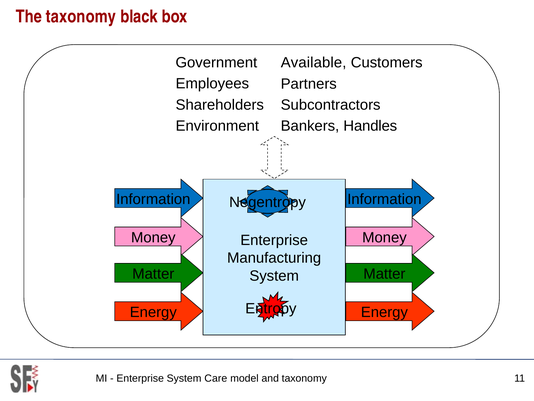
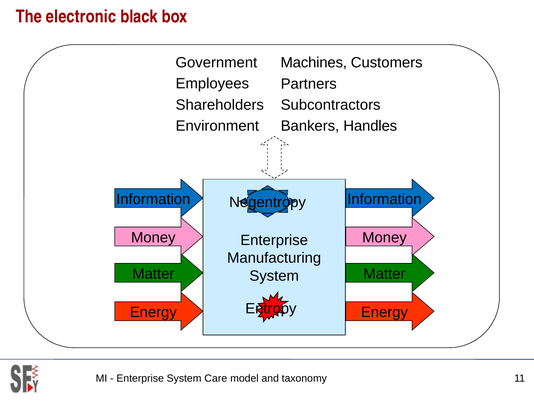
The taxonomy: taxonomy -> electronic (81, 17)
Available: Available -> Machines (314, 63)
